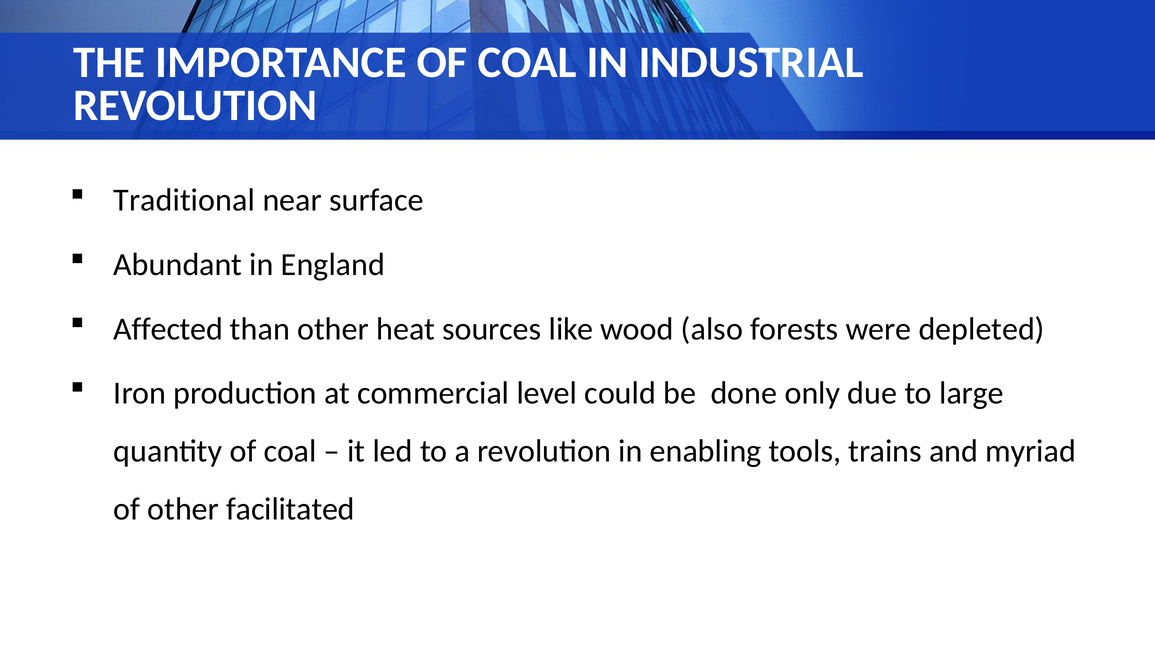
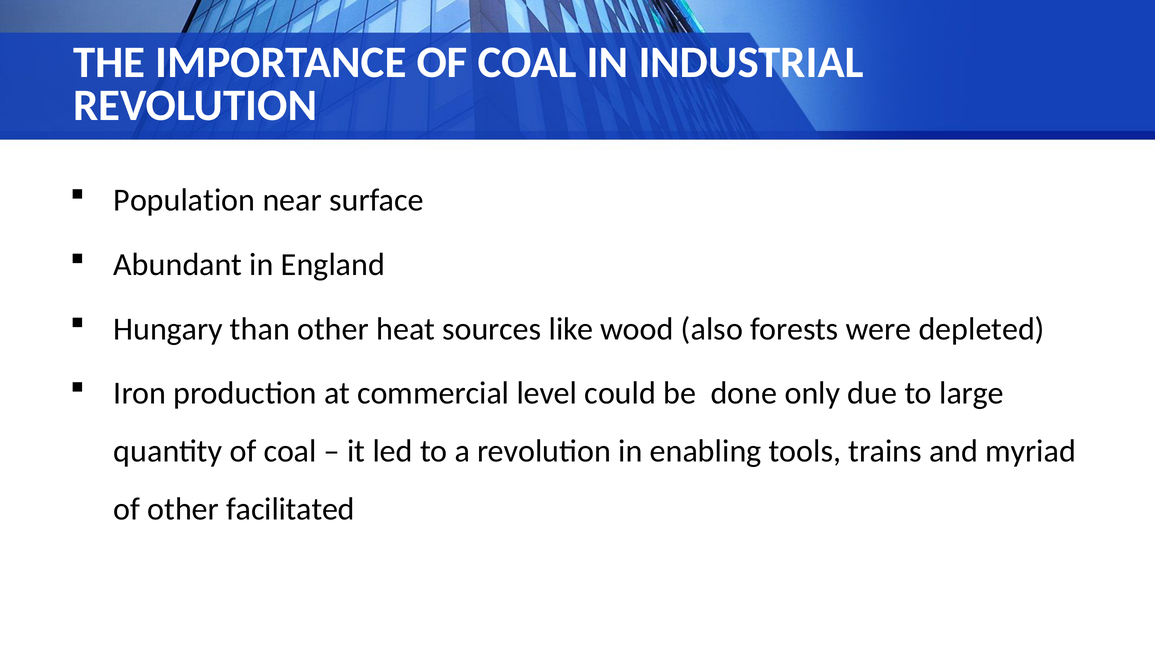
Traditional: Traditional -> Population (184, 200)
Affected: Affected -> Hungary (168, 329)
